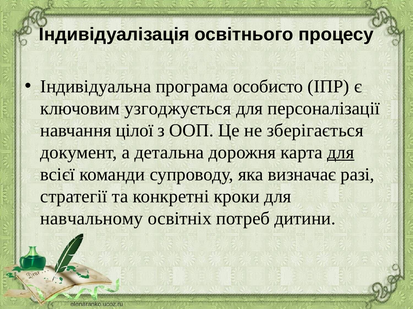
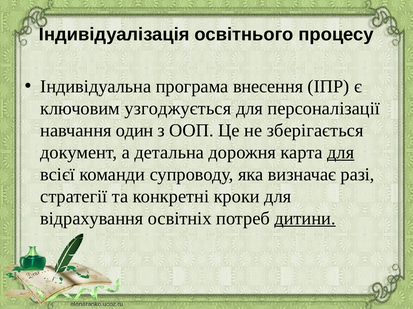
особисто: особисто -> внесення (268, 87)
цілої: цілої -> один (135, 131)
навчальному: навчальному -> відрахування (92, 219)
дитини underline: none -> present (305, 219)
